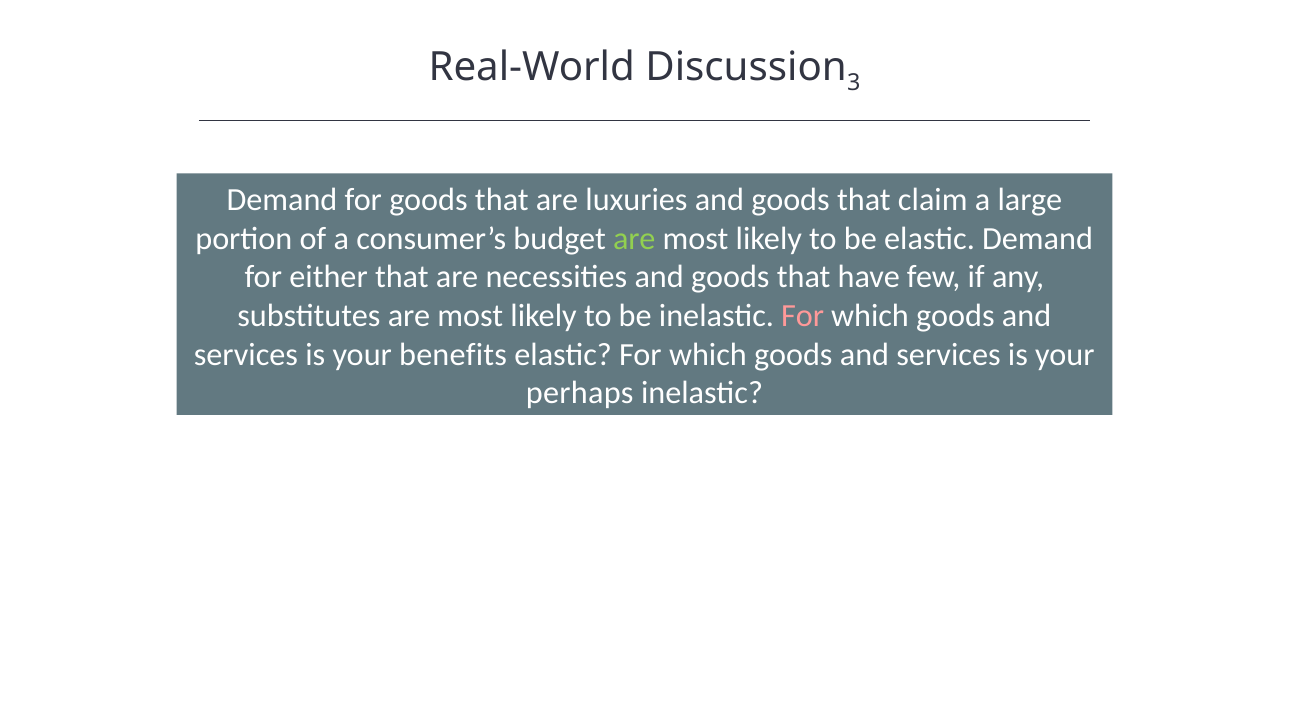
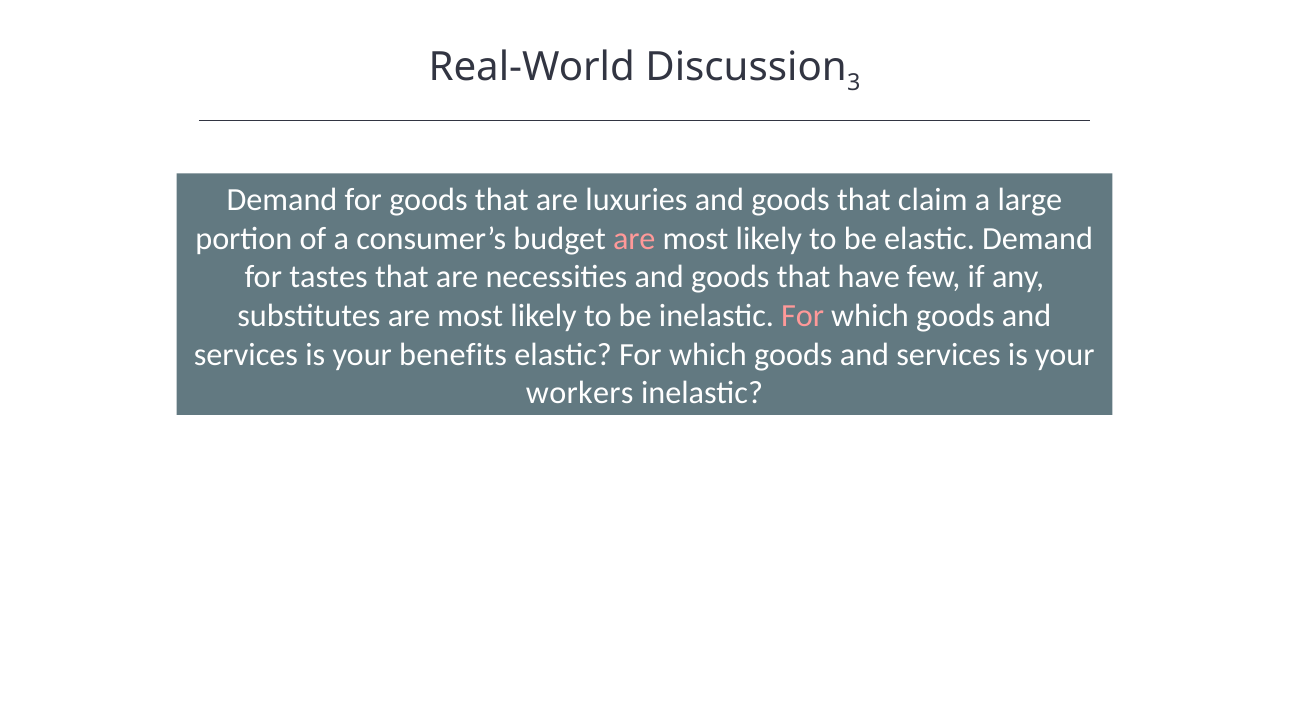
are colour: light green -> pink (634, 238)
either: either -> tastes (329, 277)
perhaps: perhaps -> workers (580, 393)
